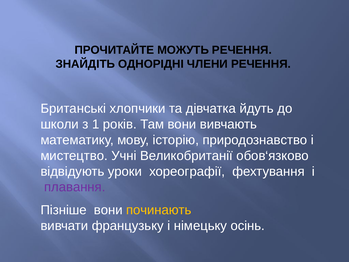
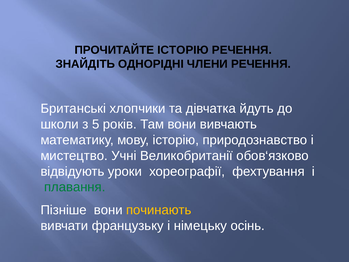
ПРОЧИТАЙТЕ МОЖУТЬ: МОЖУТЬ -> ІСТОРІЮ (183, 50)
1: 1 -> 5 (96, 124)
плавання colour: purple -> green (75, 187)
